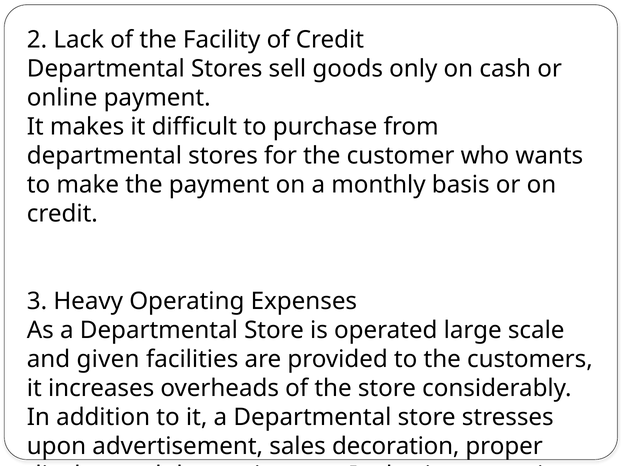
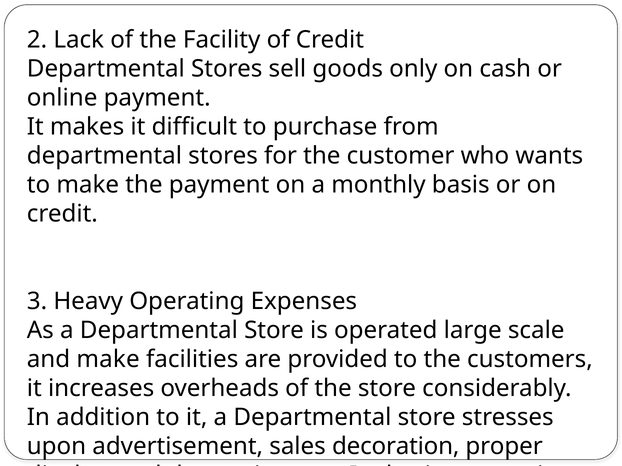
and given: given -> make (108, 359)
